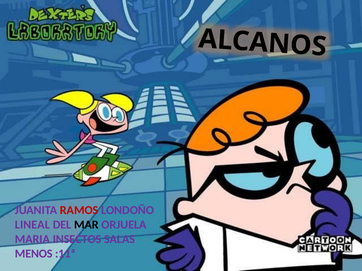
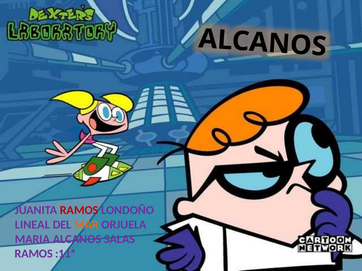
MAR colour: black -> orange (86, 225)
INSECTOS: INSECTOS -> ALCANOS (77, 240)
MENOS: MENOS -> RAMOS (34, 254)
